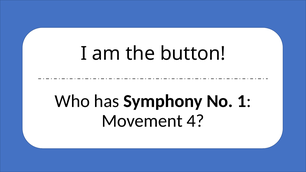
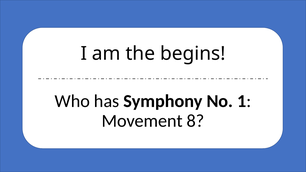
button: button -> begins (193, 54)
4: 4 -> 8 (196, 121)
